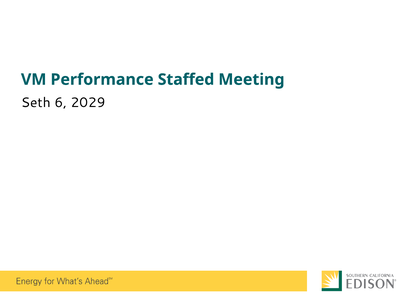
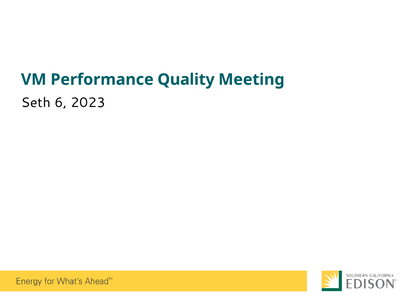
Staffed: Staffed -> Quality (186, 80)
2029: 2029 -> 2023 (88, 103)
